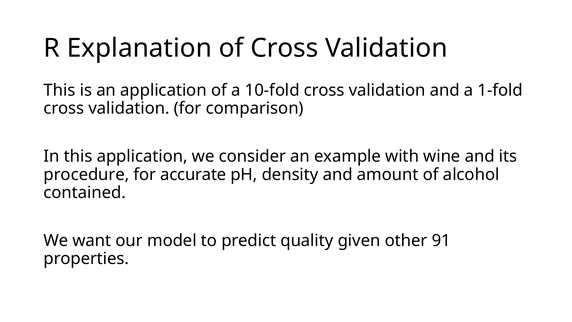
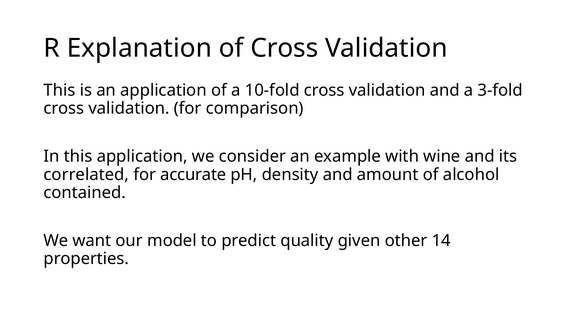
1-fold: 1-fold -> 3-fold (500, 90)
procedure: procedure -> correlated (86, 174)
91: 91 -> 14 (441, 240)
